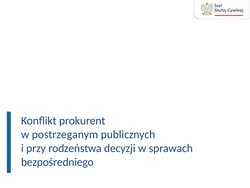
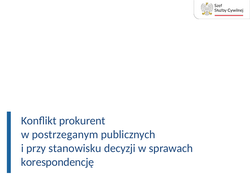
rodzeństwa: rodzeństwa -> stanowisku (75, 148)
bezpośredniego: bezpośredniego -> korespondencję (57, 162)
